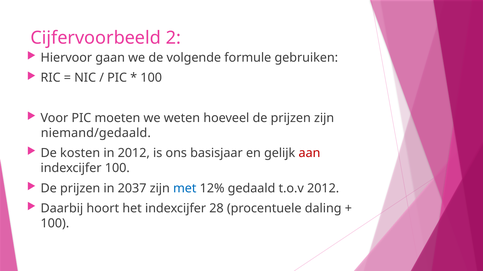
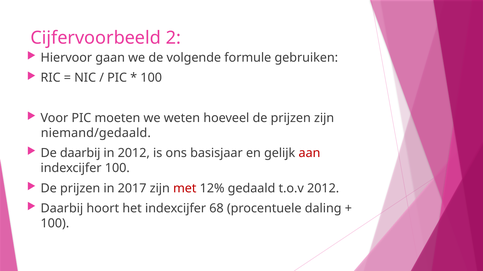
De kosten: kosten -> daarbij (80, 153)
2037: 2037 -> 2017 (132, 189)
met colour: blue -> red (185, 189)
28: 28 -> 68 (217, 209)
